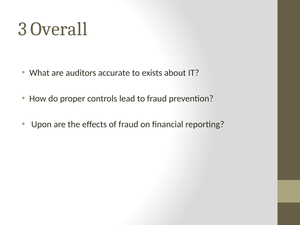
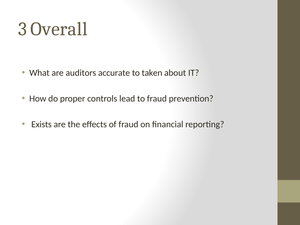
exists: exists -> taken (152, 73)
Upon: Upon -> Exists (41, 124)
